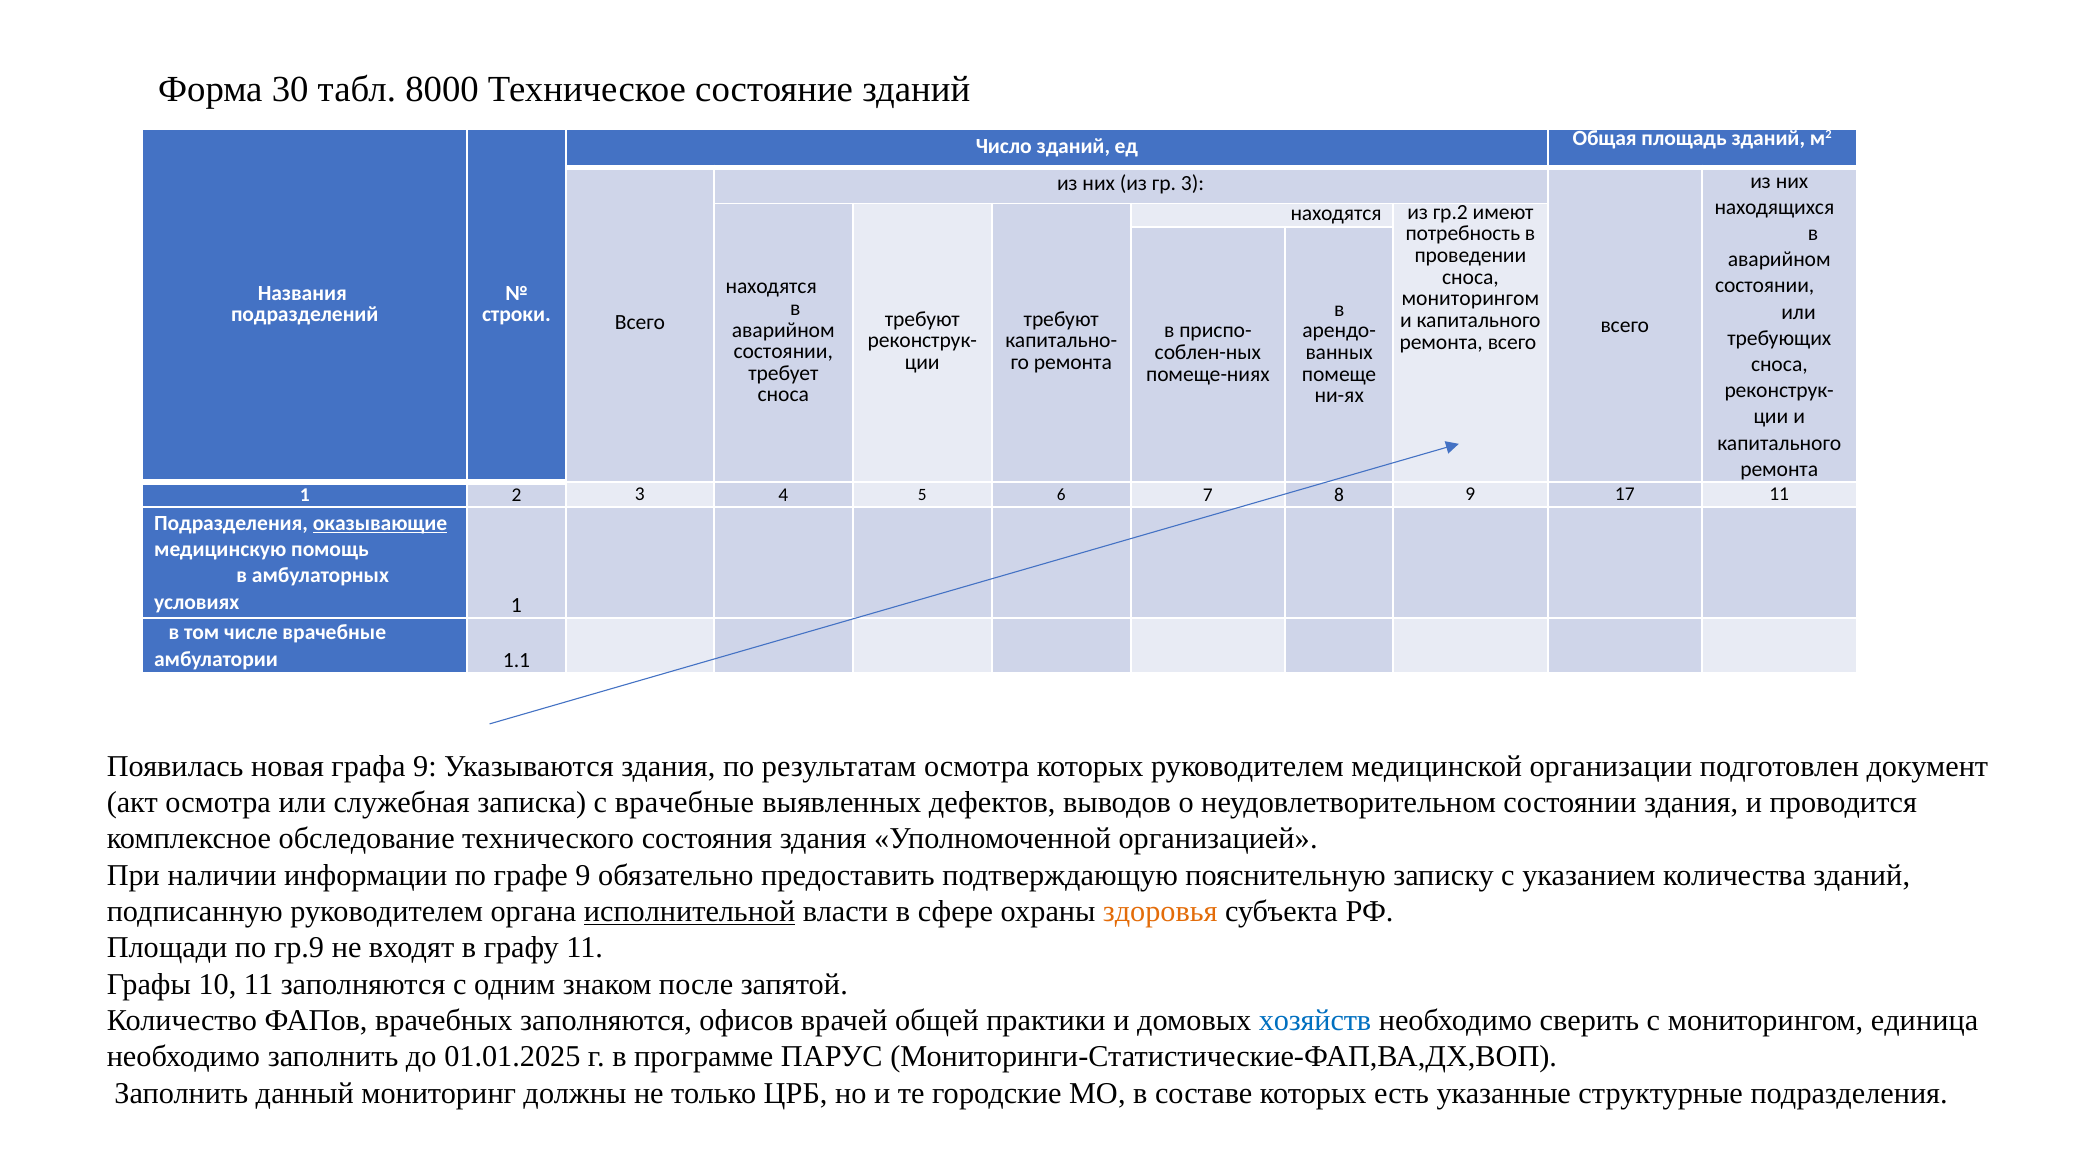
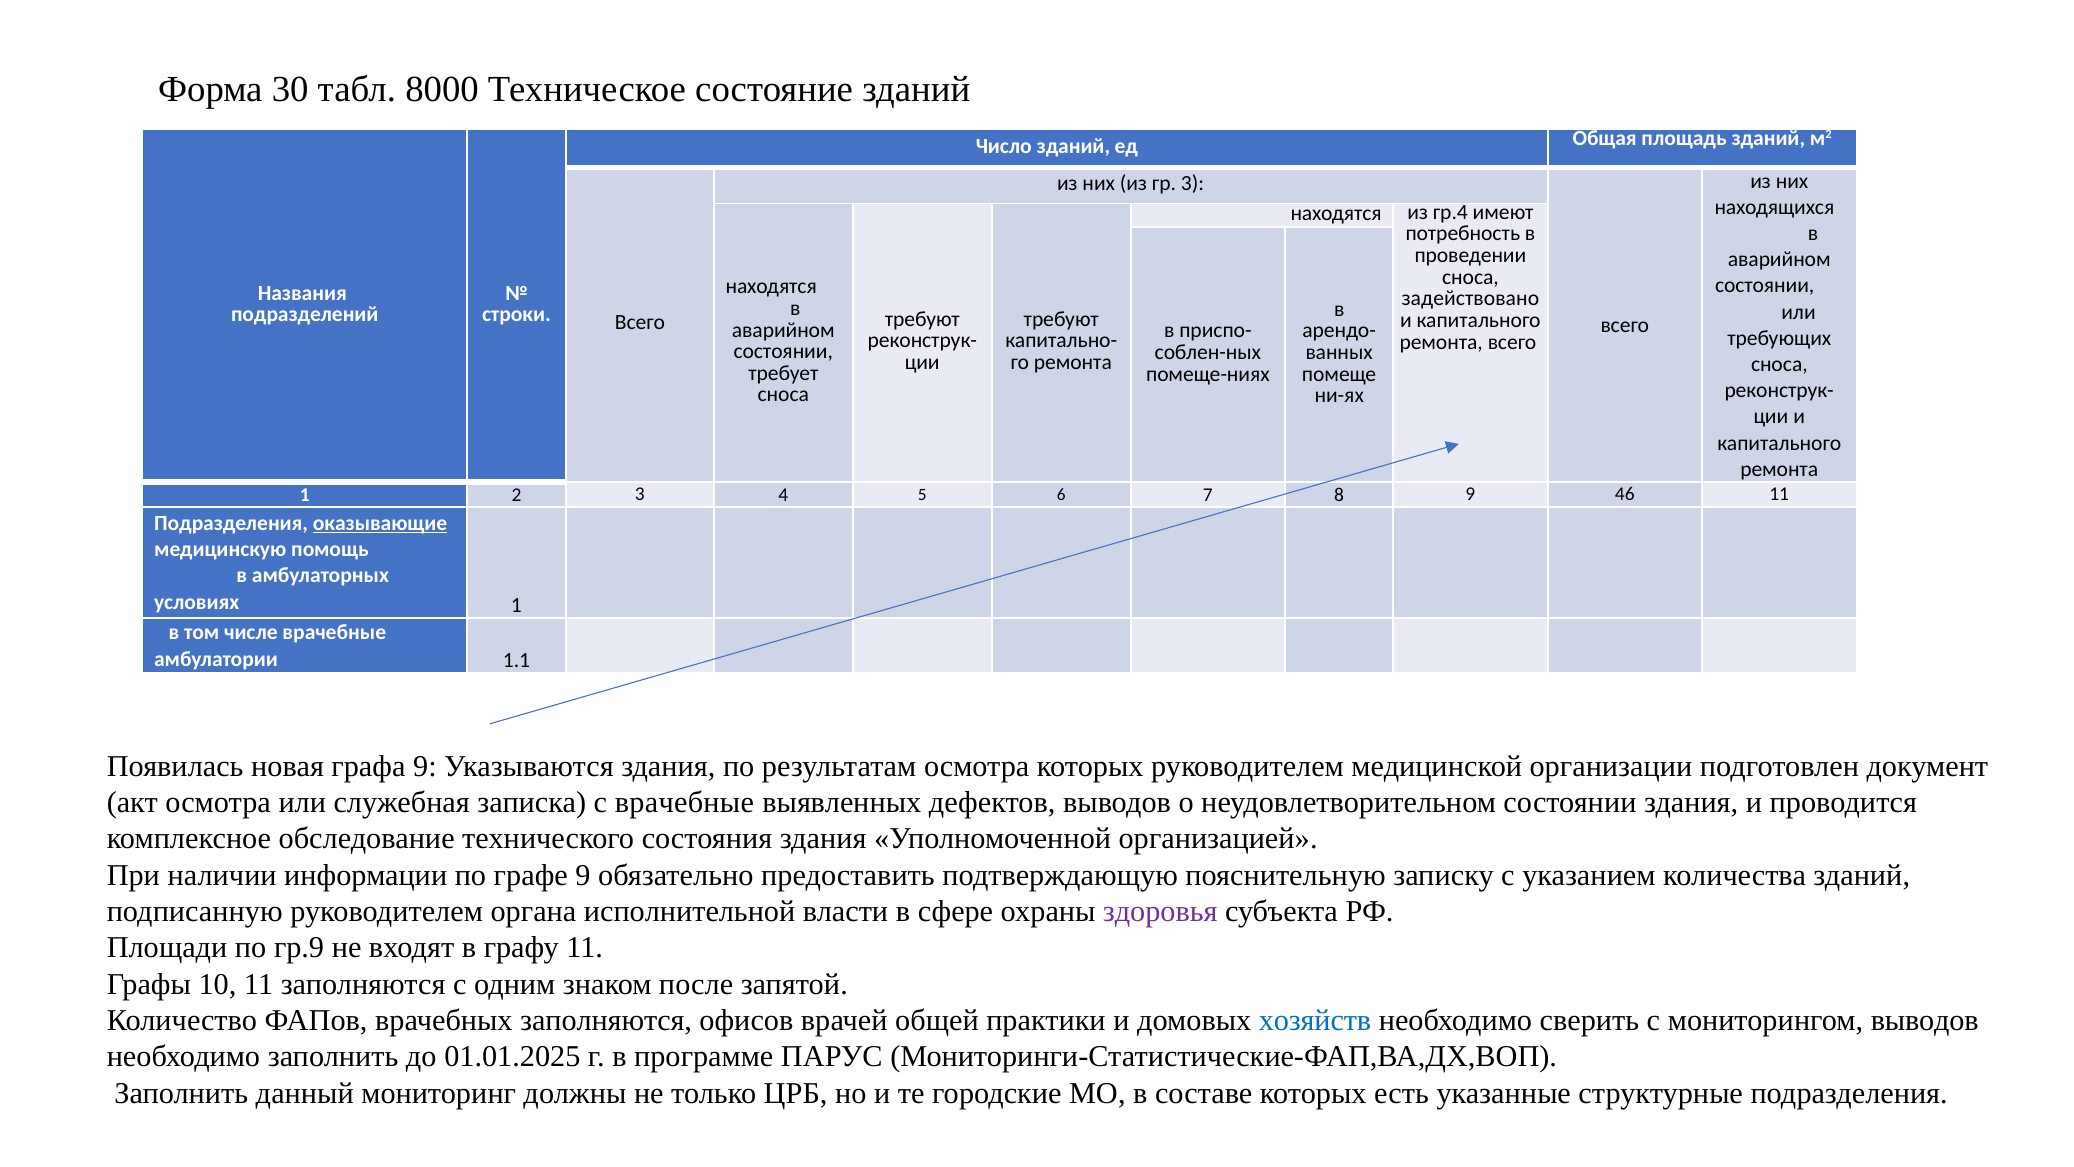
гр.2: гр.2 -> гр.4 (1450, 212)
мониторингом: мониторингом -> задействовано (1470, 299)
17: 17 -> 46 (1625, 494)
исполнительной underline: present -> none (690, 911)
здоровья colour: orange -> purple (1160, 911)
мониторингом единица: единица -> выводов (1925, 1020)
